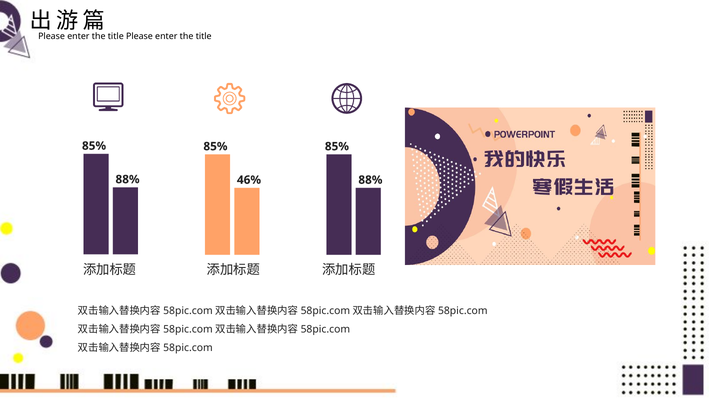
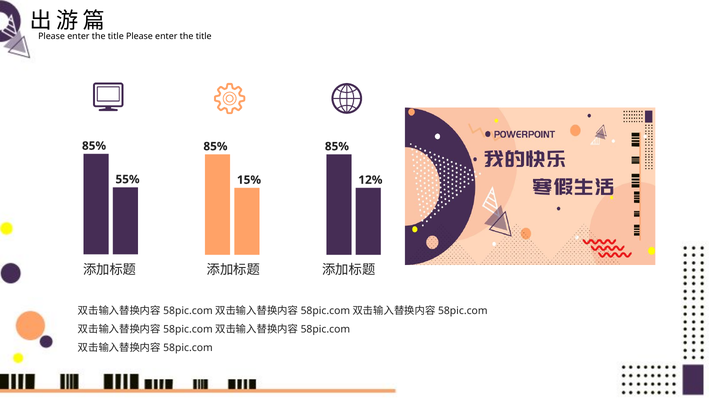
88%: 88% -> 55% (128, 179)
46%: 46% -> 15% (249, 180)
88%: 88% -> 12% (370, 180)
